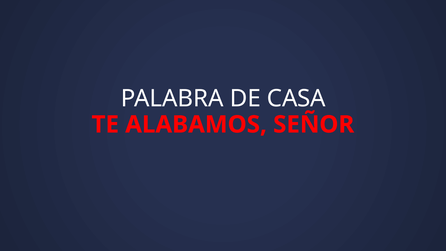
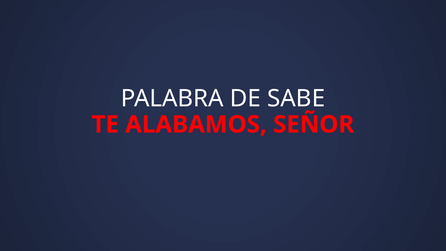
CASA: CASA -> SABE (296, 98)
